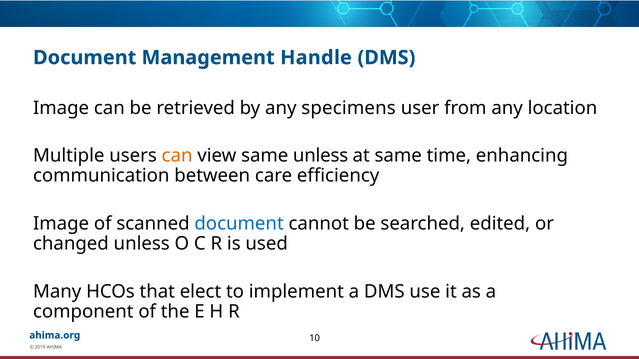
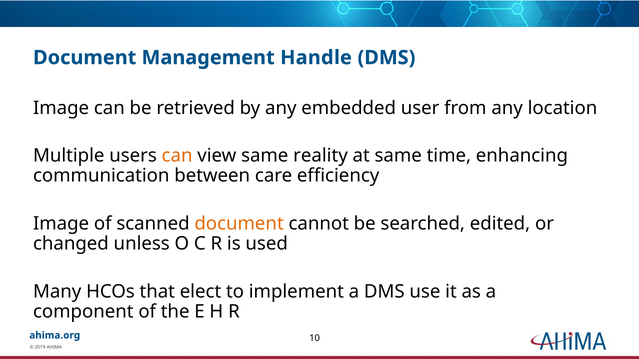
specimens: specimens -> embedded (349, 108)
same unless: unless -> reality (320, 156)
document colour: blue -> orange (239, 224)
